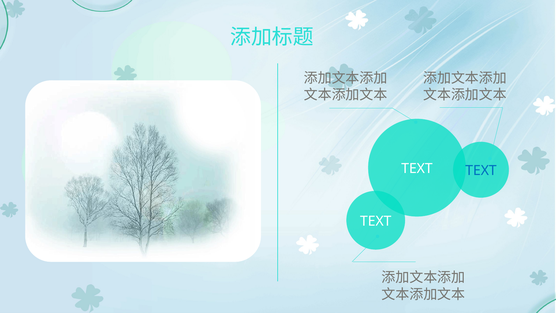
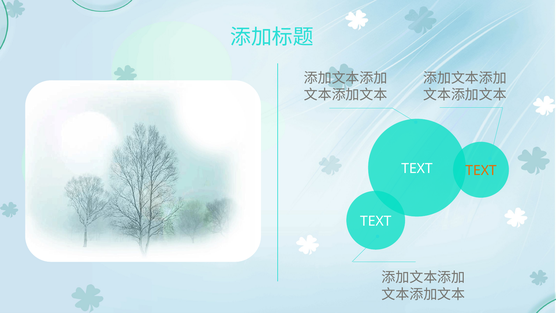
TEXT colour: blue -> orange (481, 171)
